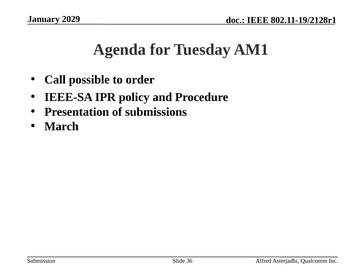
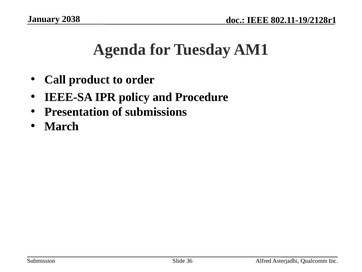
2029: 2029 -> 2038 (71, 19)
possible: possible -> product (89, 80)
